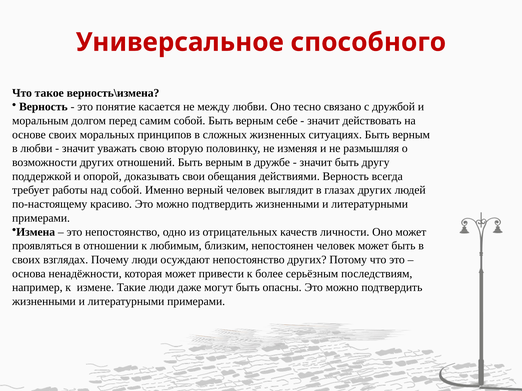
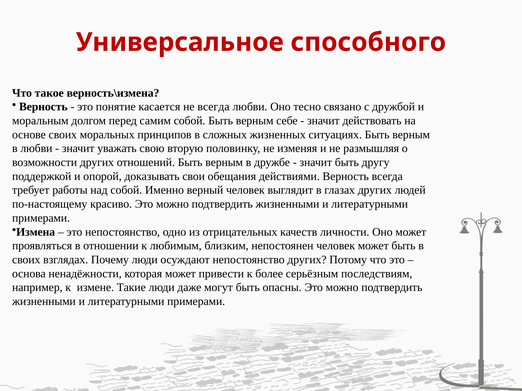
не между: между -> всегда (213, 107)
